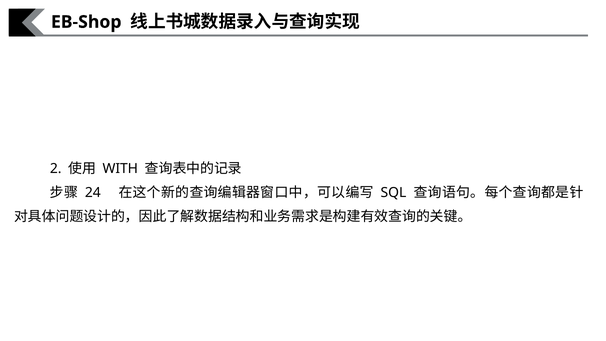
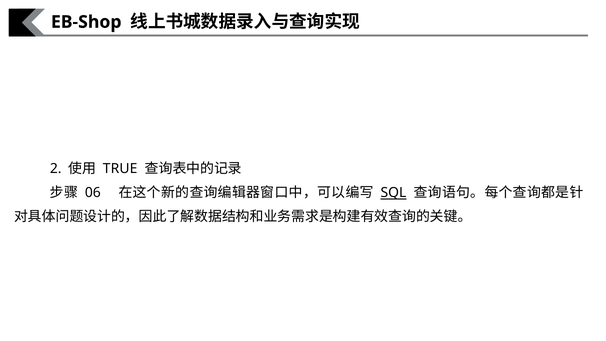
WITH: WITH -> TRUE (120, 169)
24: 24 -> 06 (93, 193)
SQL underline: none -> present (393, 193)
